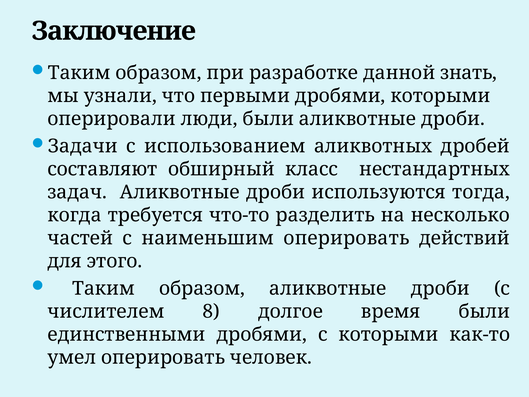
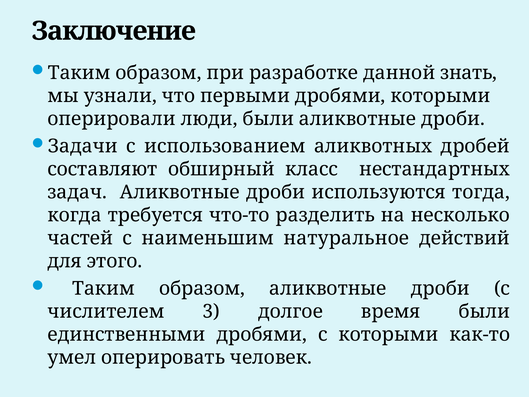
наименьшим оперировать: оперировать -> натуральное (346, 238)
8: 8 -> 3 (211, 311)
